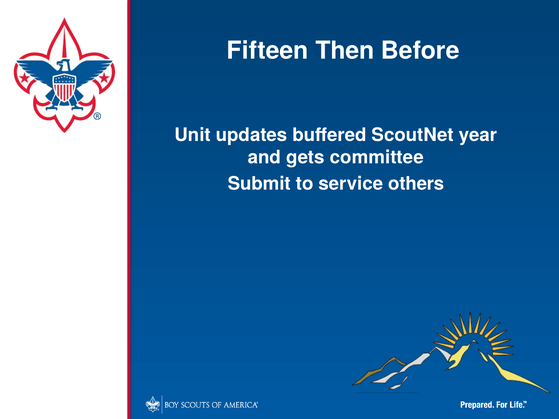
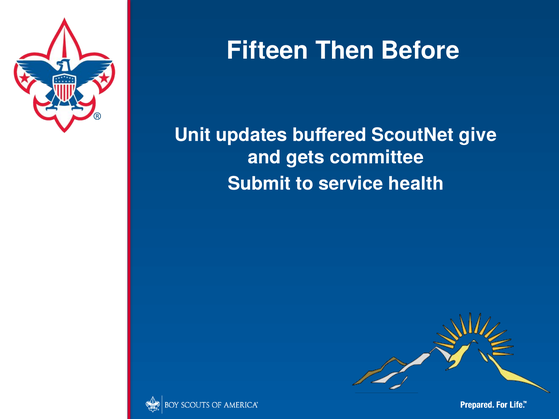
year: year -> give (478, 135)
others: others -> health (416, 184)
